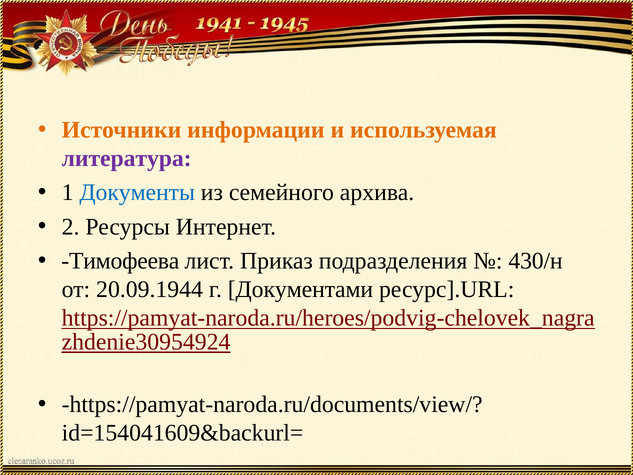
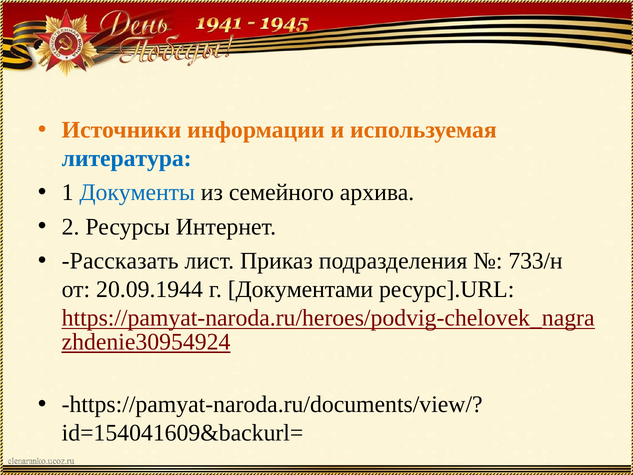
литература colour: purple -> blue (127, 158)
Тимофеева: Тимофеева -> Рассказать (120, 261)
430/н: 430/н -> 733/н (536, 261)
